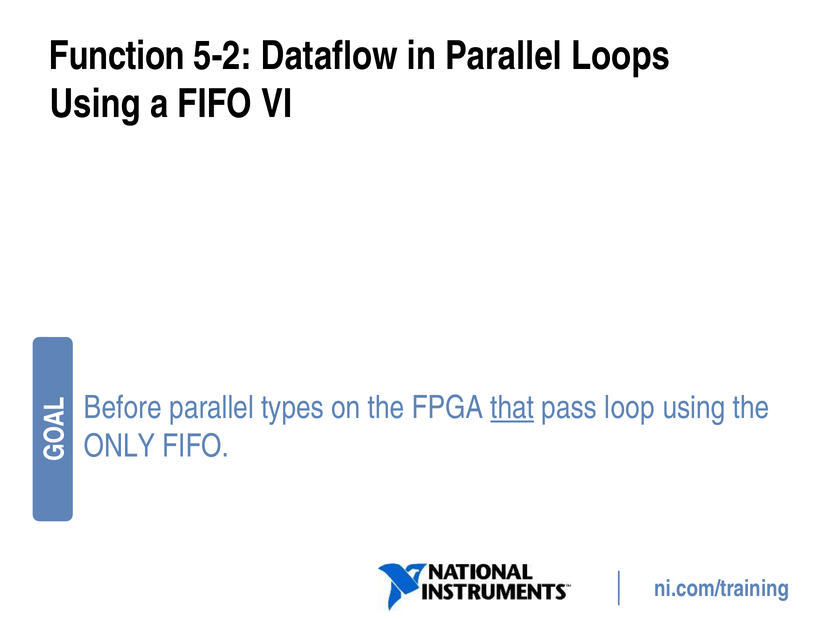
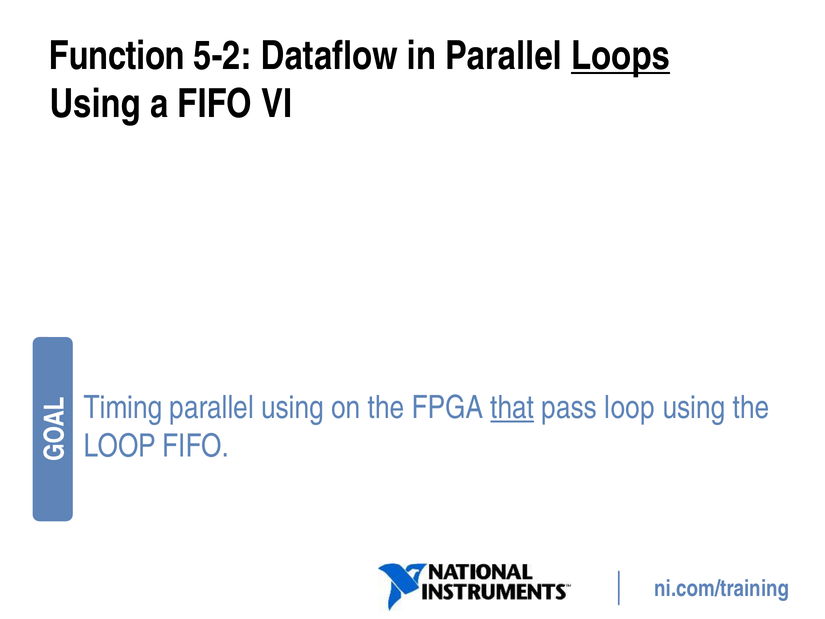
Loops underline: none -> present (621, 56)
Before: Before -> Timing (123, 407)
parallel types: types -> using (293, 407)
ONLY: ONLY -> LOOP (120, 446)
